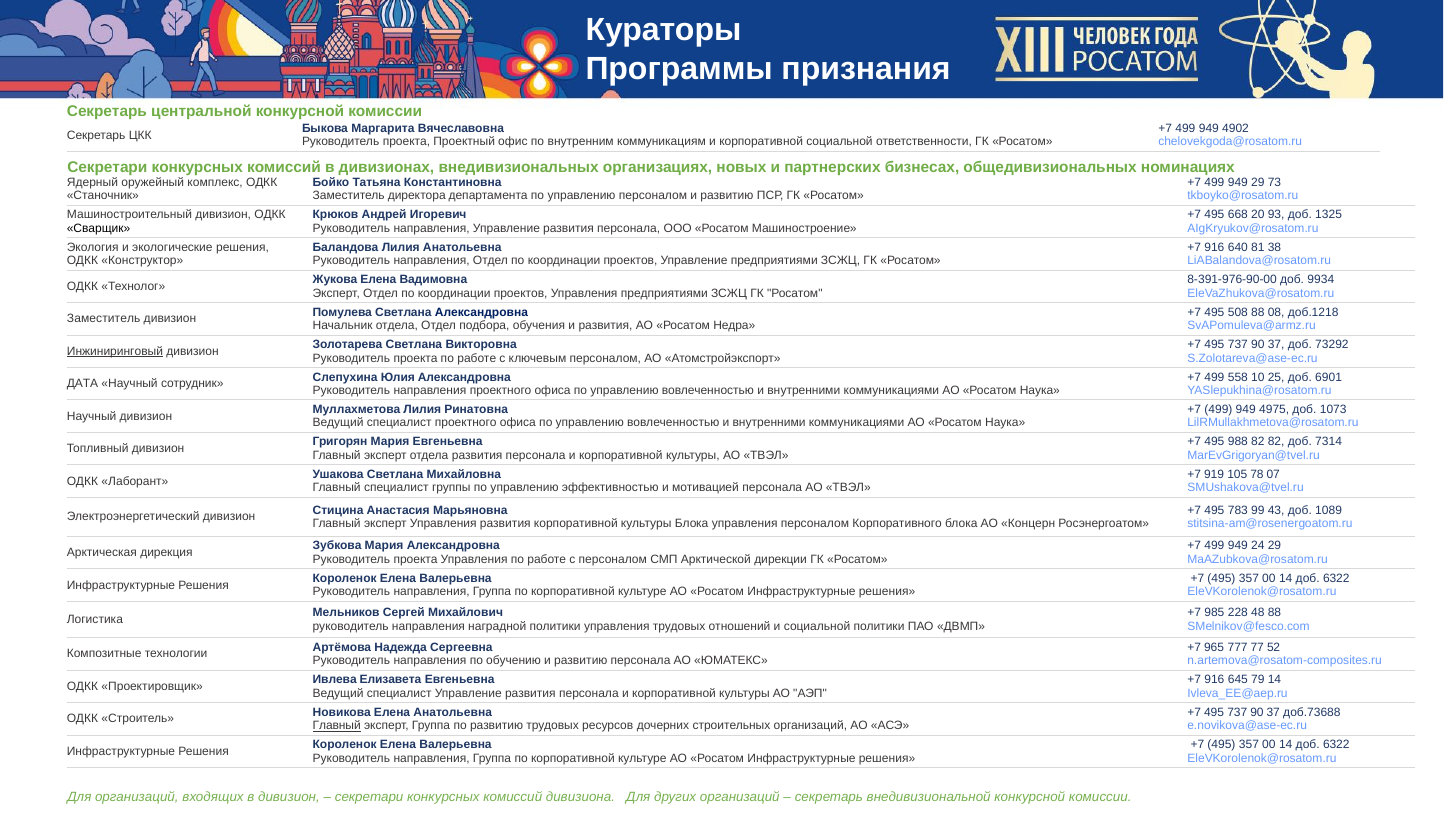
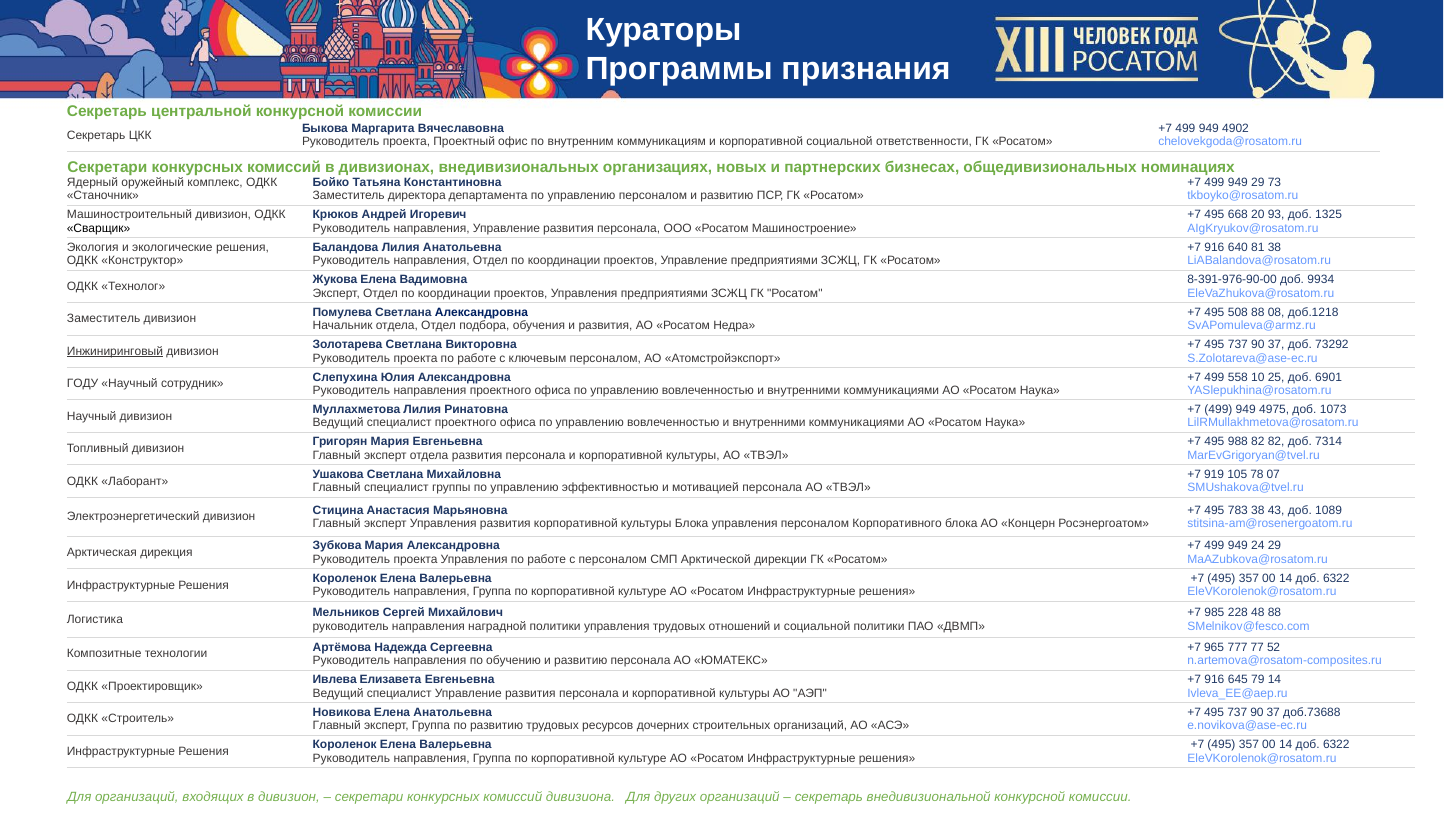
ДАТА: ДАТА -> ГОДУ (83, 383)
783 99: 99 -> 38 (1258, 510)
Главный underline: present -> none (337, 725)
